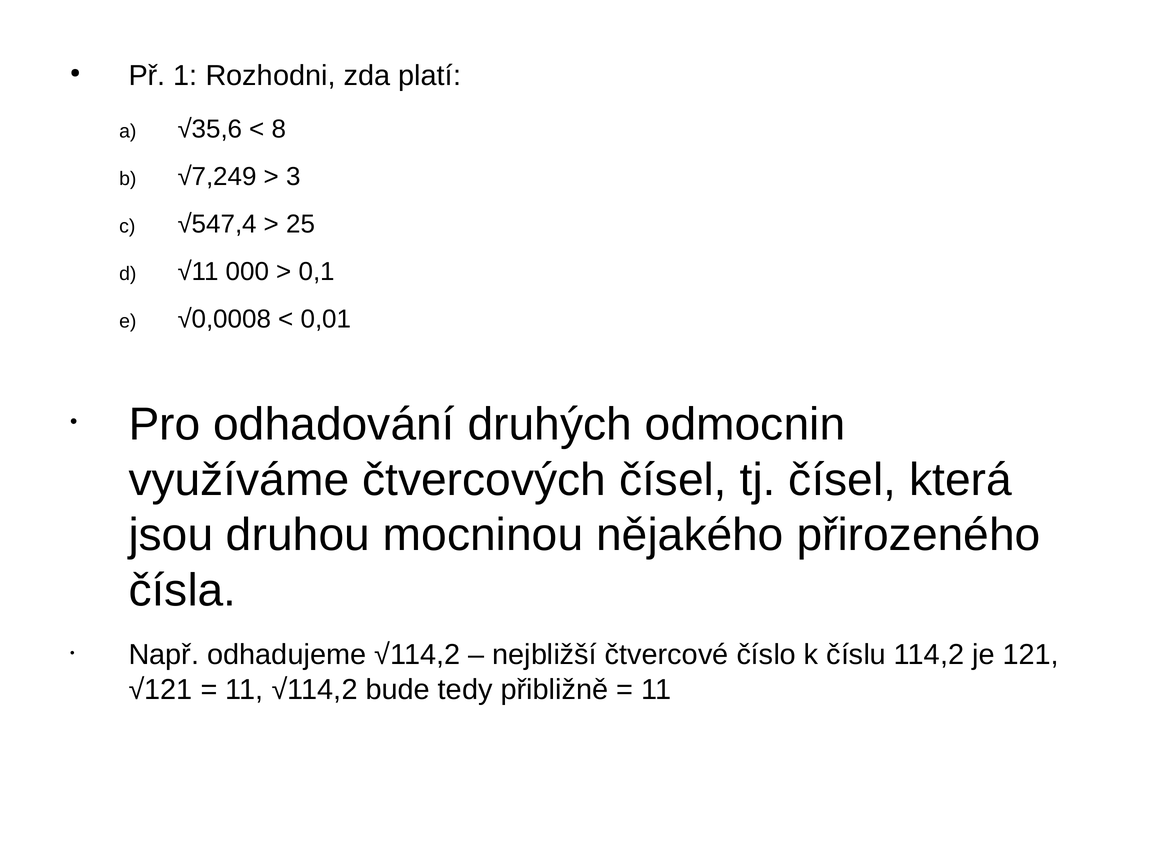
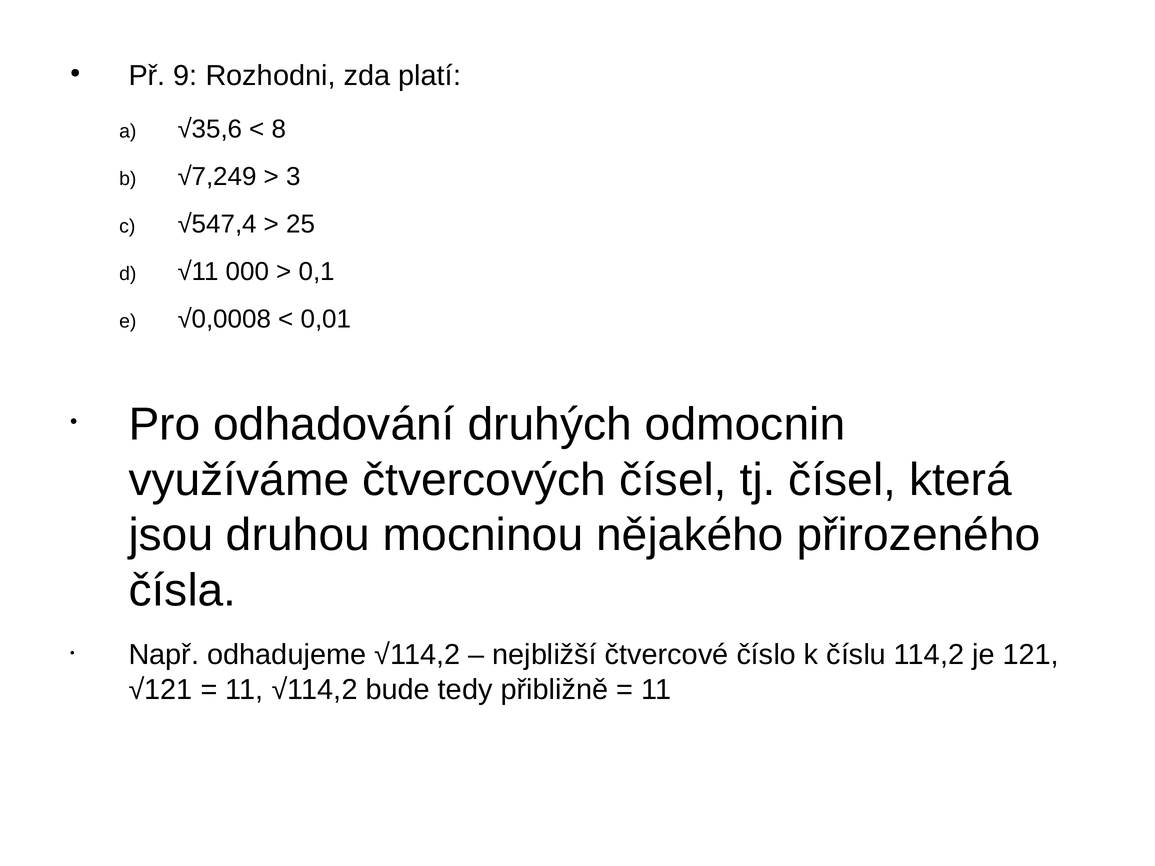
1: 1 -> 9 (185, 76)
